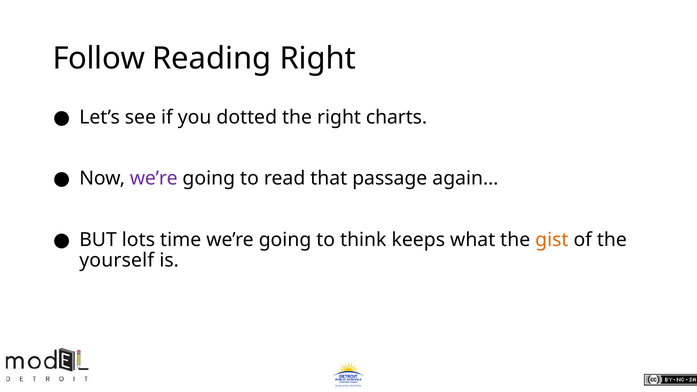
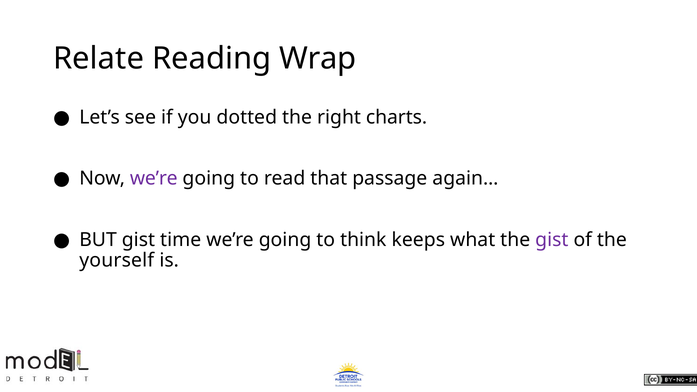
Follow: Follow -> Relate (99, 59)
Reading Right: Right -> Wrap (318, 59)
BUT lots: lots -> gist (138, 240)
gist colour: orange -> purple (552, 240)
